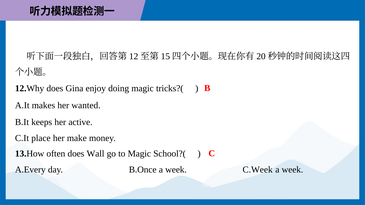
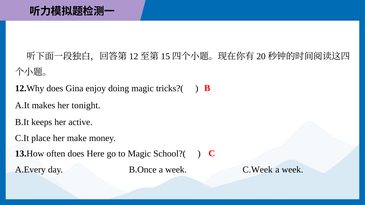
wanted: wanted -> tonight (86, 106)
Wall: Wall -> Here (96, 154)
